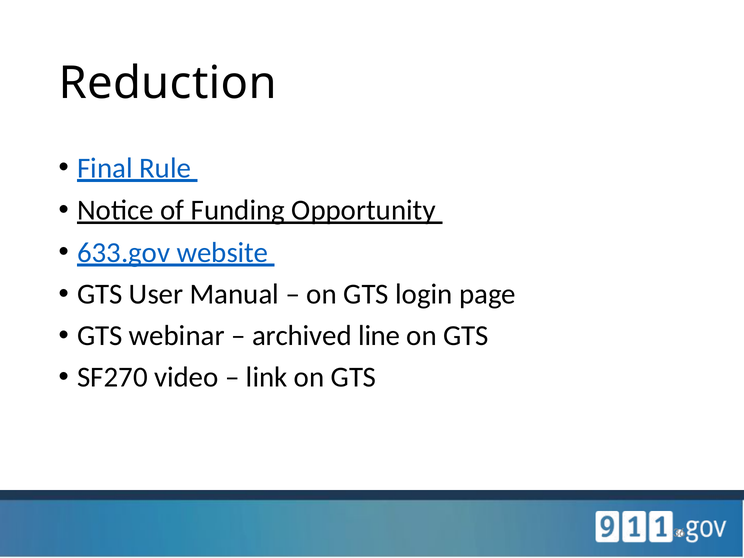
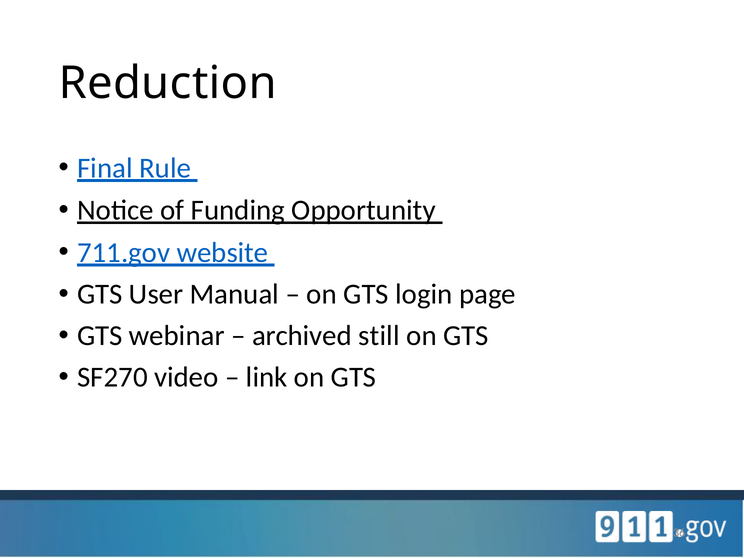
633.gov: 633.gov -> 711.gov (124, 252)
line: line -> still (379, 336)
